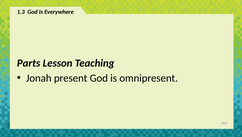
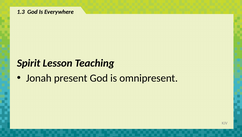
Parts: Parts -> Spirit (29, 63)
